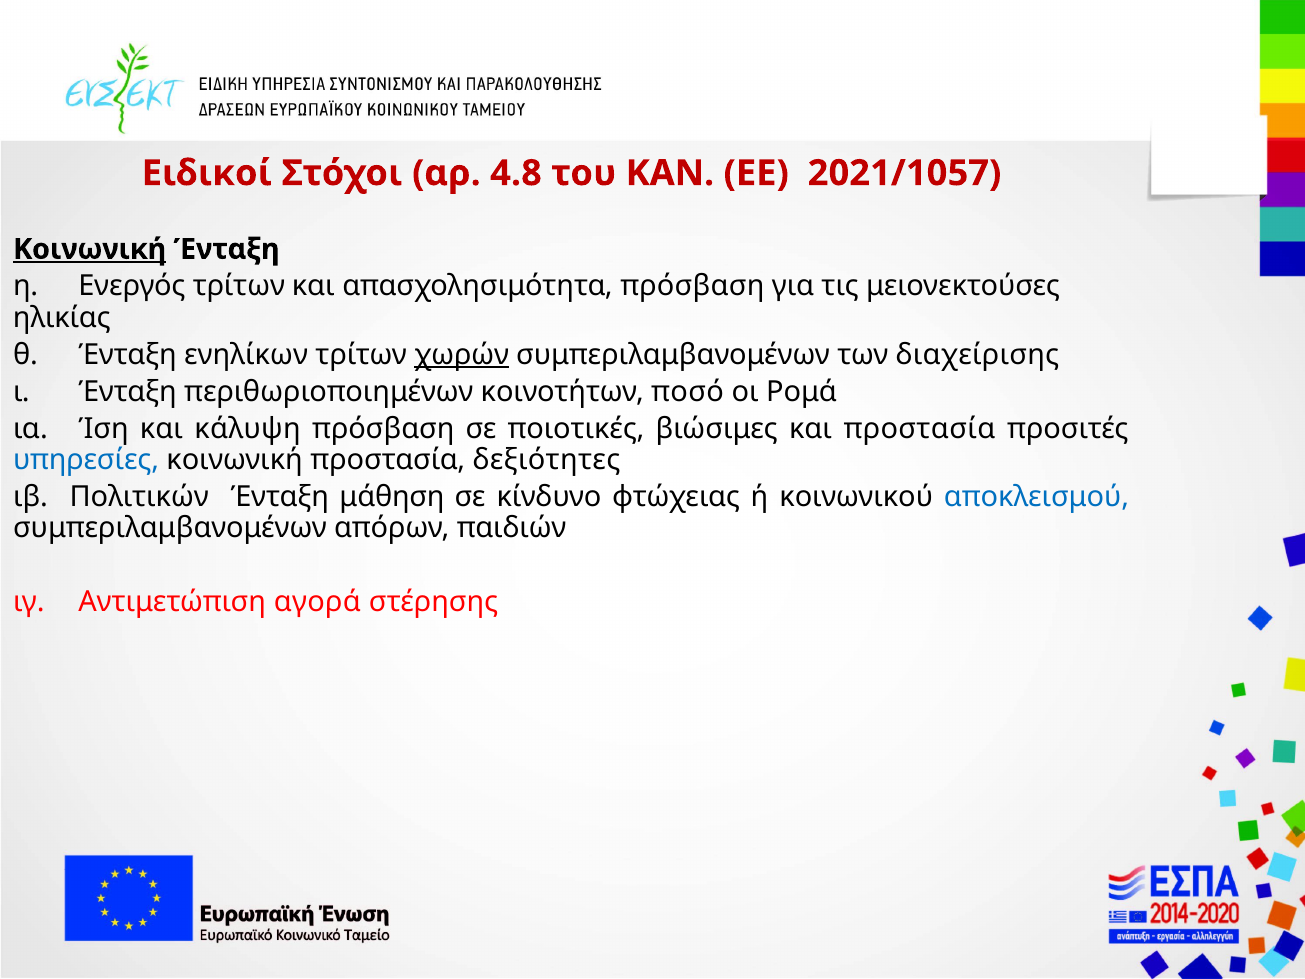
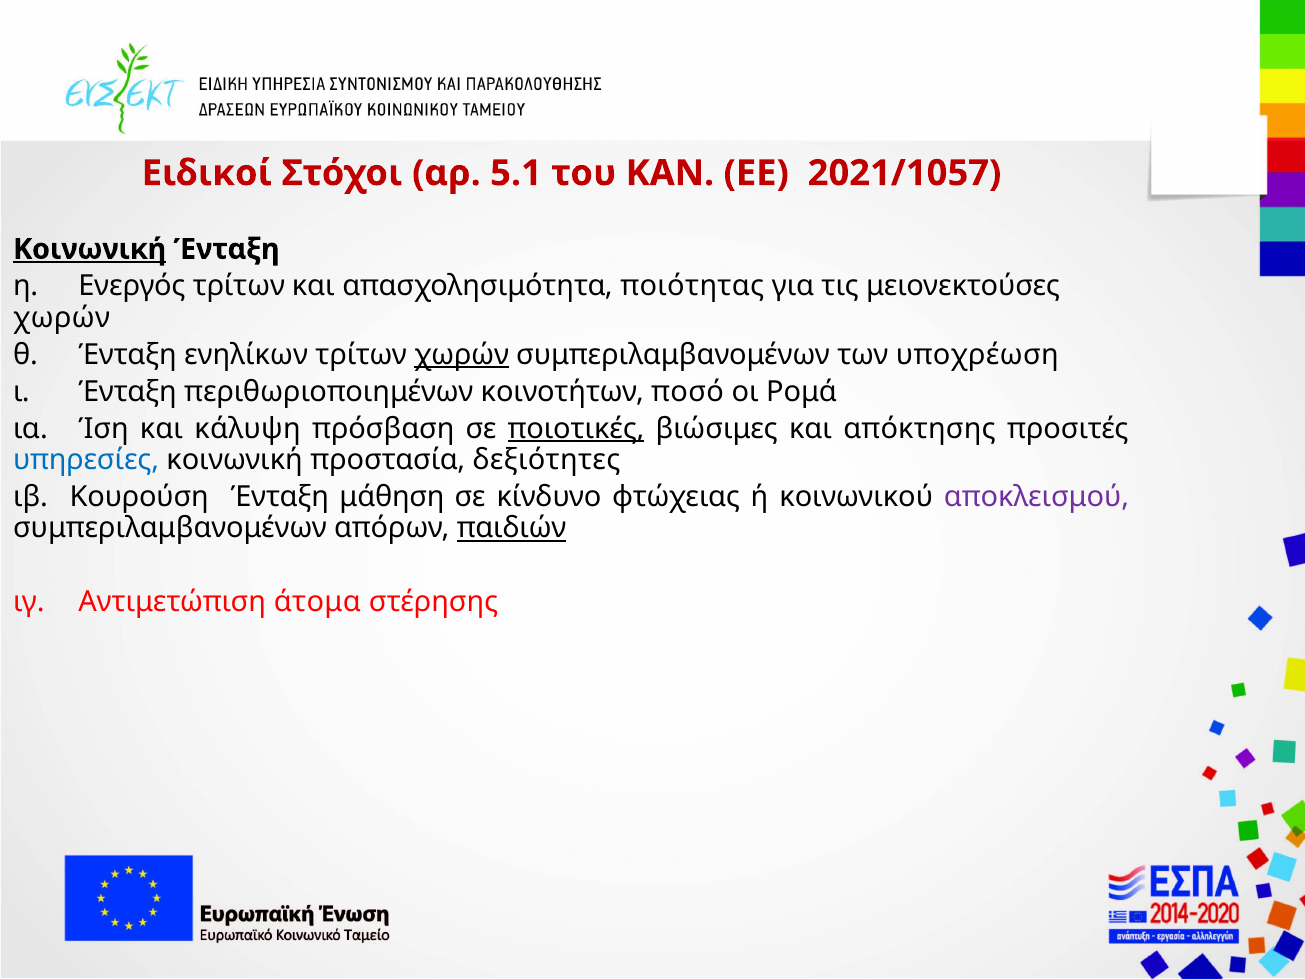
4.8: 4.8 -> 5.1 (516, 173)
απασχολησιμότητα πρόσβαση: πρόσβαση -> ποιότητας (692, 286)
ηλικίας: ηλικίας -> χωρών (62, 317)
διαχείρισης: διαχείρισης -> υποχρέωση (977, 354)
ποιοτικές underline: none -> present (576, 429)
και προστασία: προστασία -> απόκτησης (920, 429)
Πολιτικών: Πολιτικών -> Κουρούση (139, 497)
αποκλεισμού colour: blue -> purple (1037, 497)
παιδιών underline: none -> present (512, 528)
αγορά: αγορά -> άτομα (317, 602)
